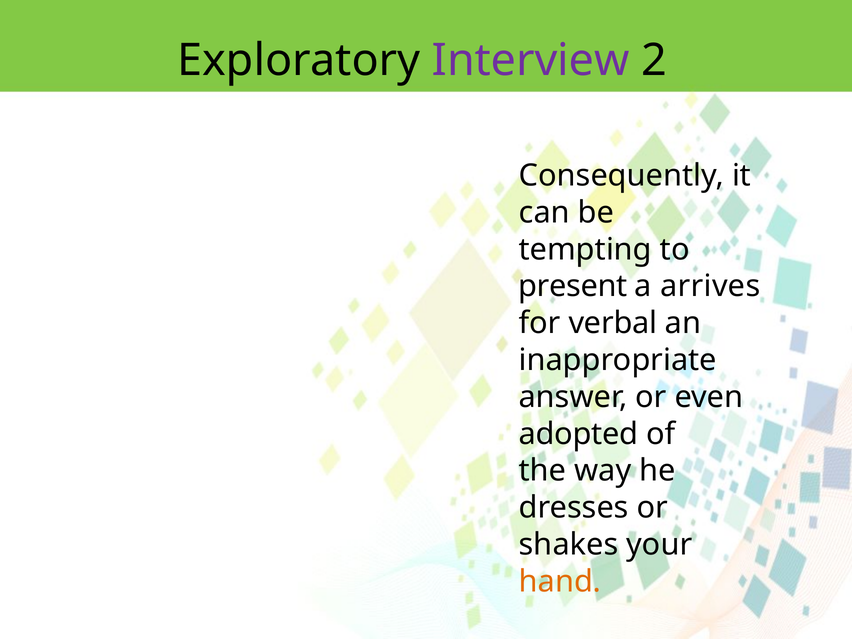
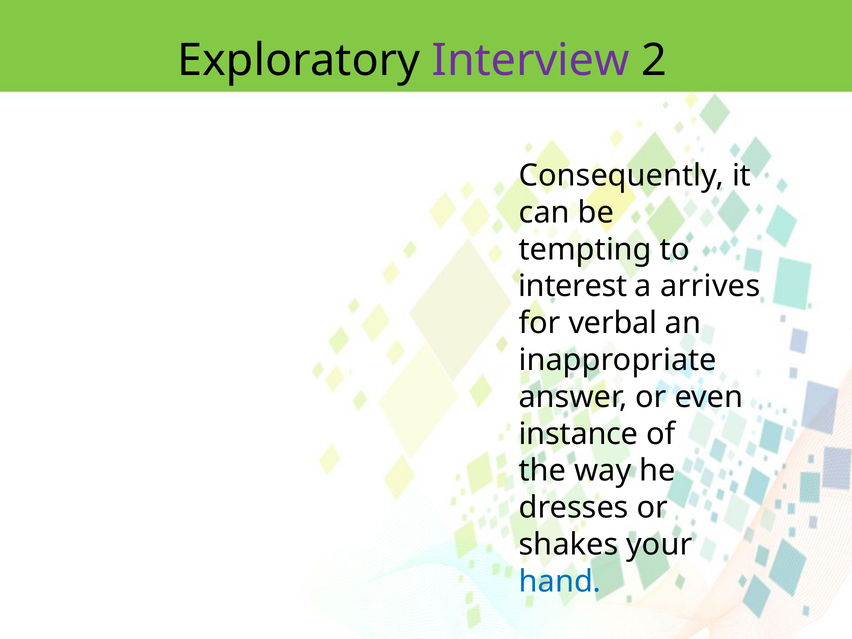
present: present -> interest (573, 286)
adopted: adopted -> instance (579, 434)
hand colour: orange -> blue (560, 581)
